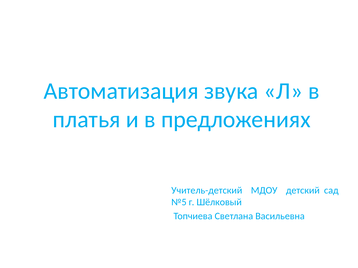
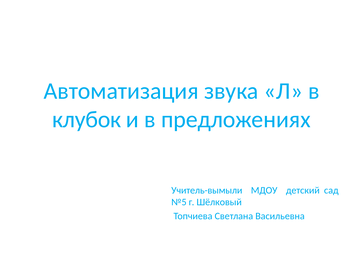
платья: платья -> клубок (87, 120)
Учитель-детский: Учитель-детский -> Учитель-вымыли (207, 191)
